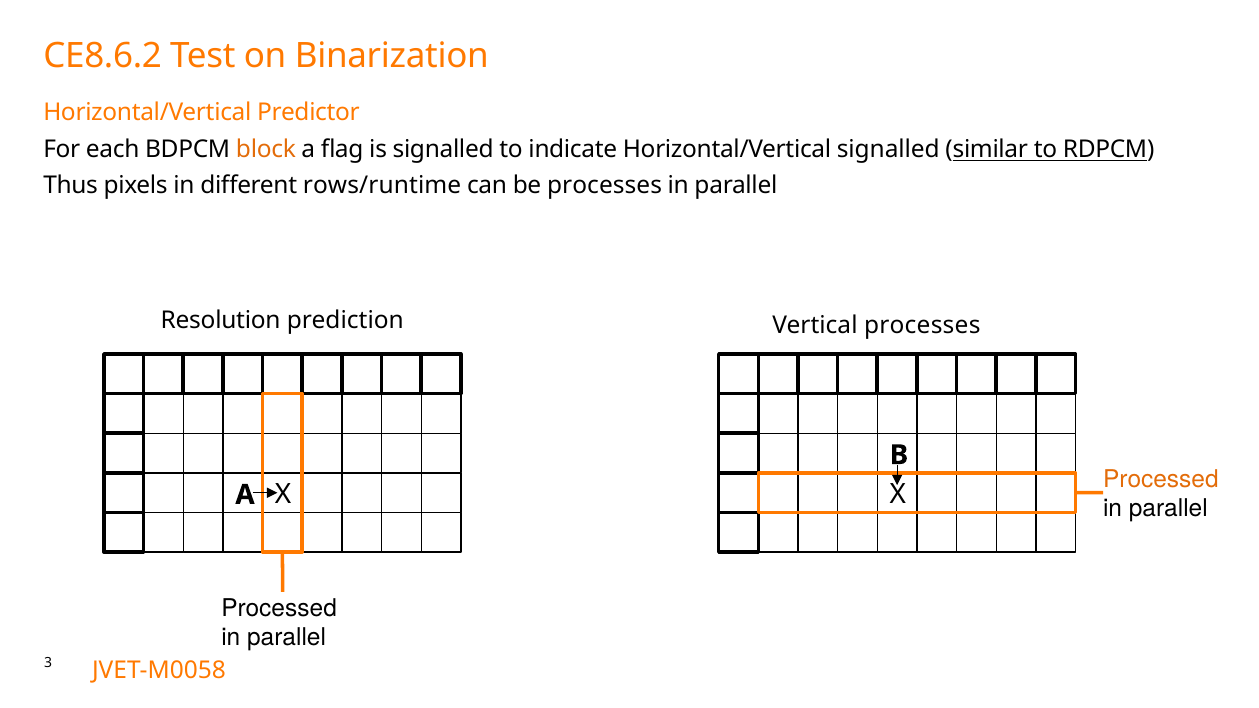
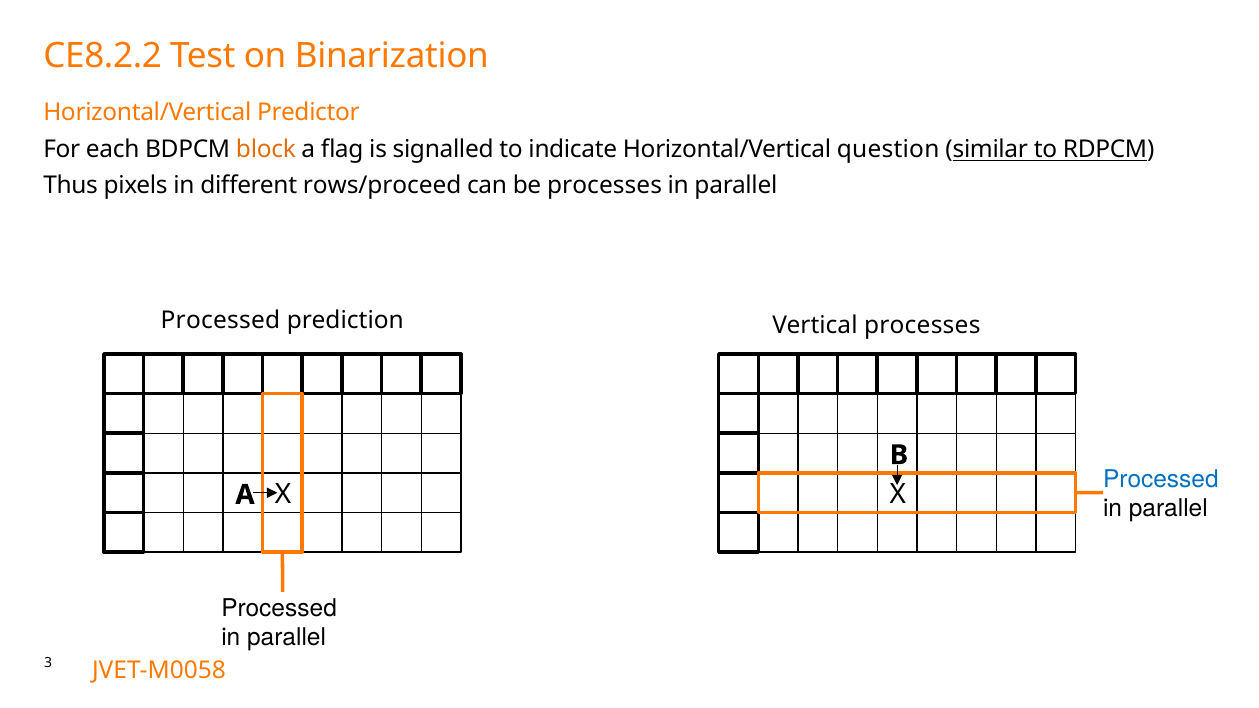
CE8.6.2: CE8.6.2 -> CE8.2.2 (103, 56)
Horizontal/Vertical signalled: signalled -> question (888, 149)
rows/runtime: rows/runtime -> rows/proceed (382, 186)
Resolution: Resolution -> Processed (220, 321)
Processed colour: orange -> blue (1161, 480)
